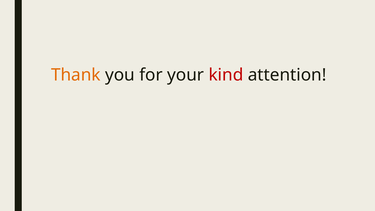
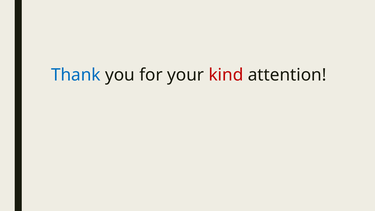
Thank colour: orange -> blue (76, 75)
